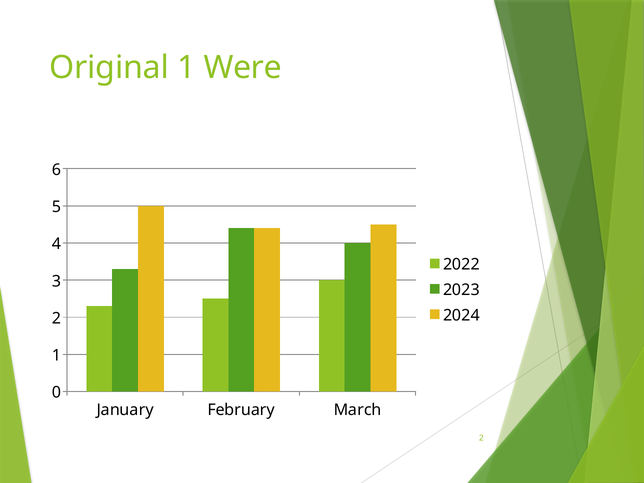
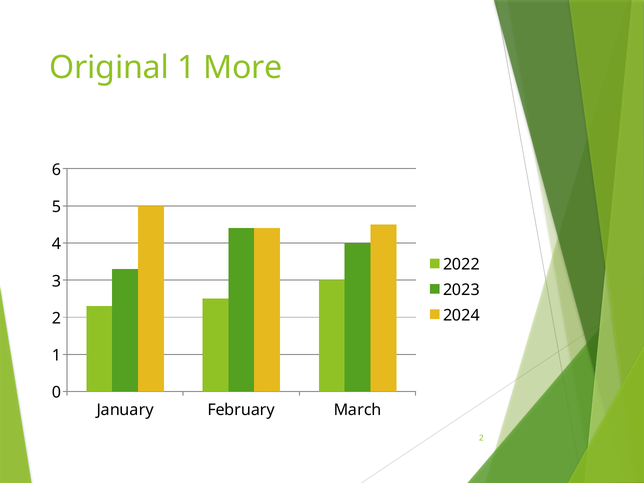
Were: Were -> More (243, 68)
